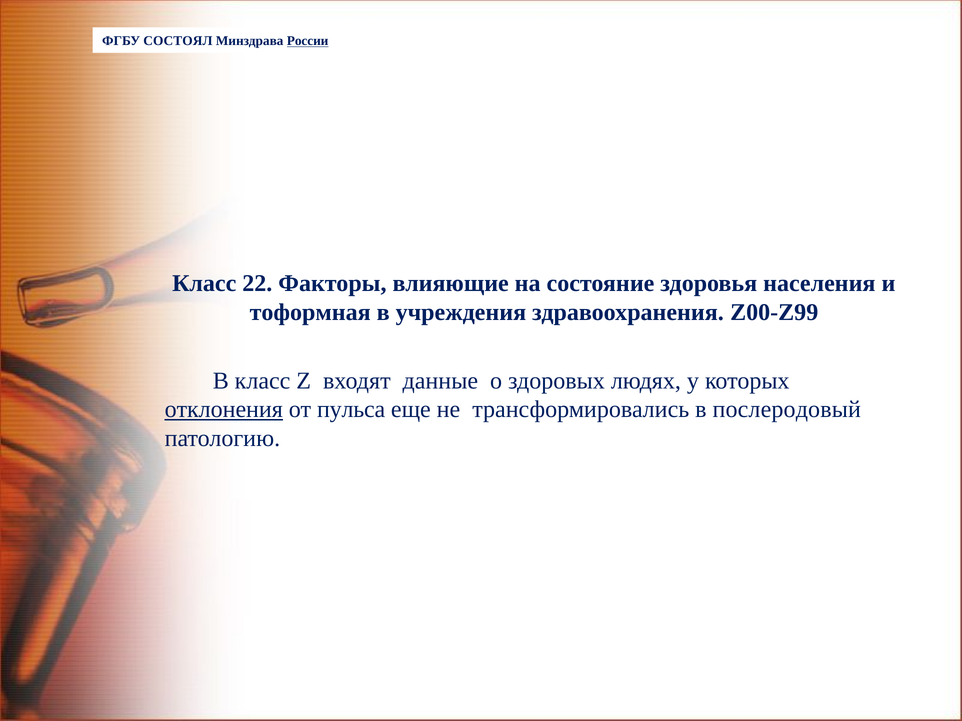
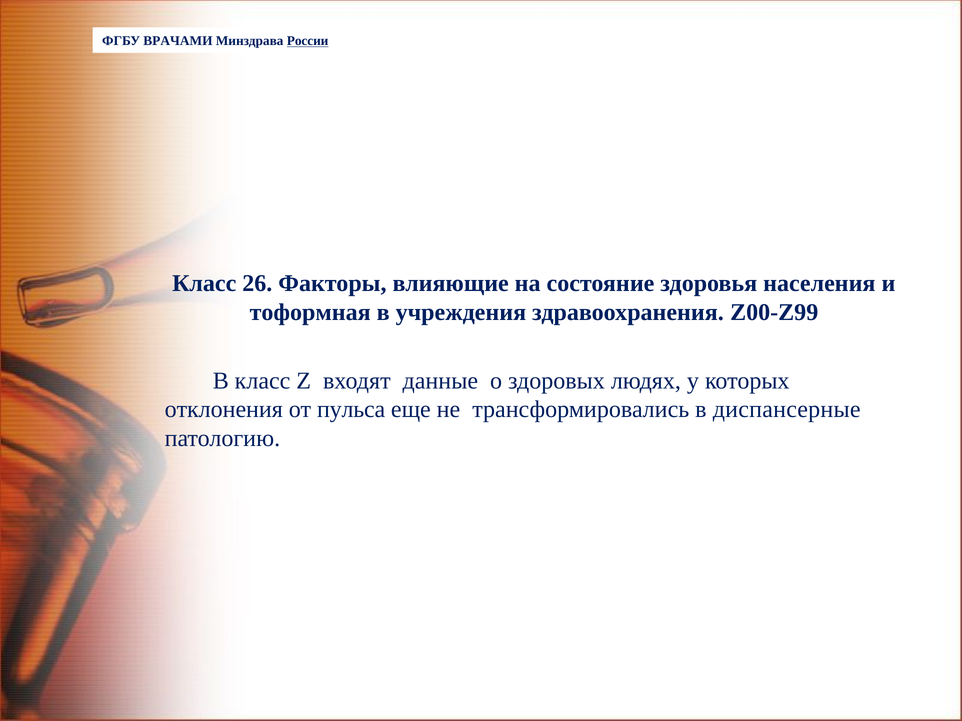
СОСТОЯЛ: СОСТОЯЛ -> ВРАЧАМИ (178, 41)
22: 22 -> 26 (257, 284)
отклонения underline: present -> none (224, 410)
послеродовый: послеродовый -> диспансерные (787, 410)
